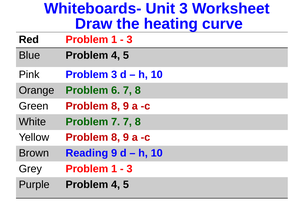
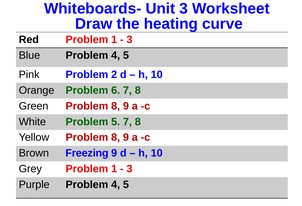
Problem 3: 3 -> 2 (114, 75)
Problem 7: 7 -> 5 (116, 122)
Reading: Reading -> Freezing (87, 153)
